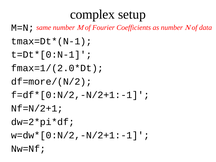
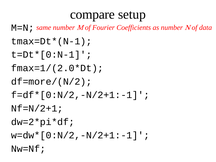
complex: complex -> compare (92, 14)
